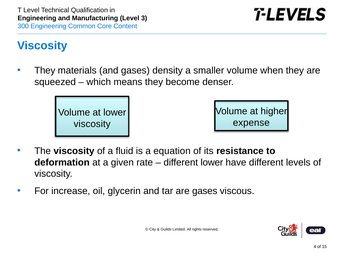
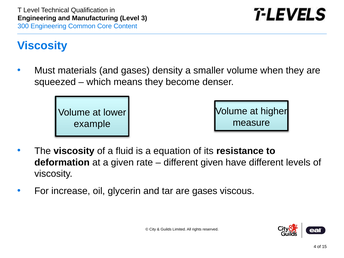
They: They -> Must (45, 71)
expense: expense -> measure (251, 123)
viscosity: viscosity -> example (92, 124)
different lower: lower -> given (212, 162)
